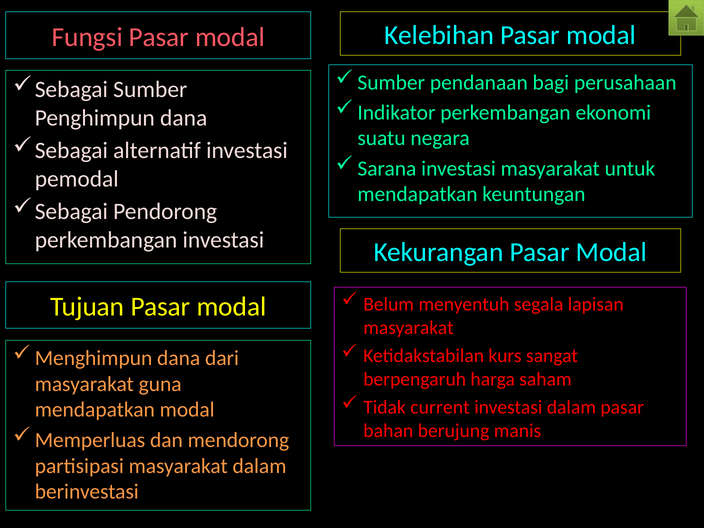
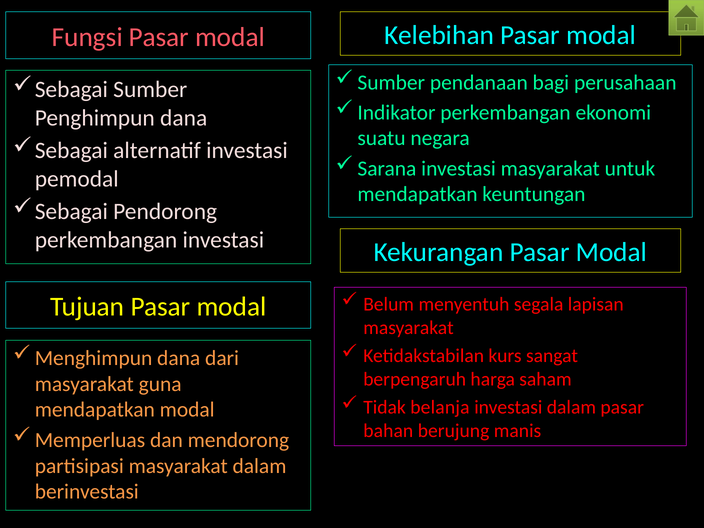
current: current -> belanja (440, 407)
